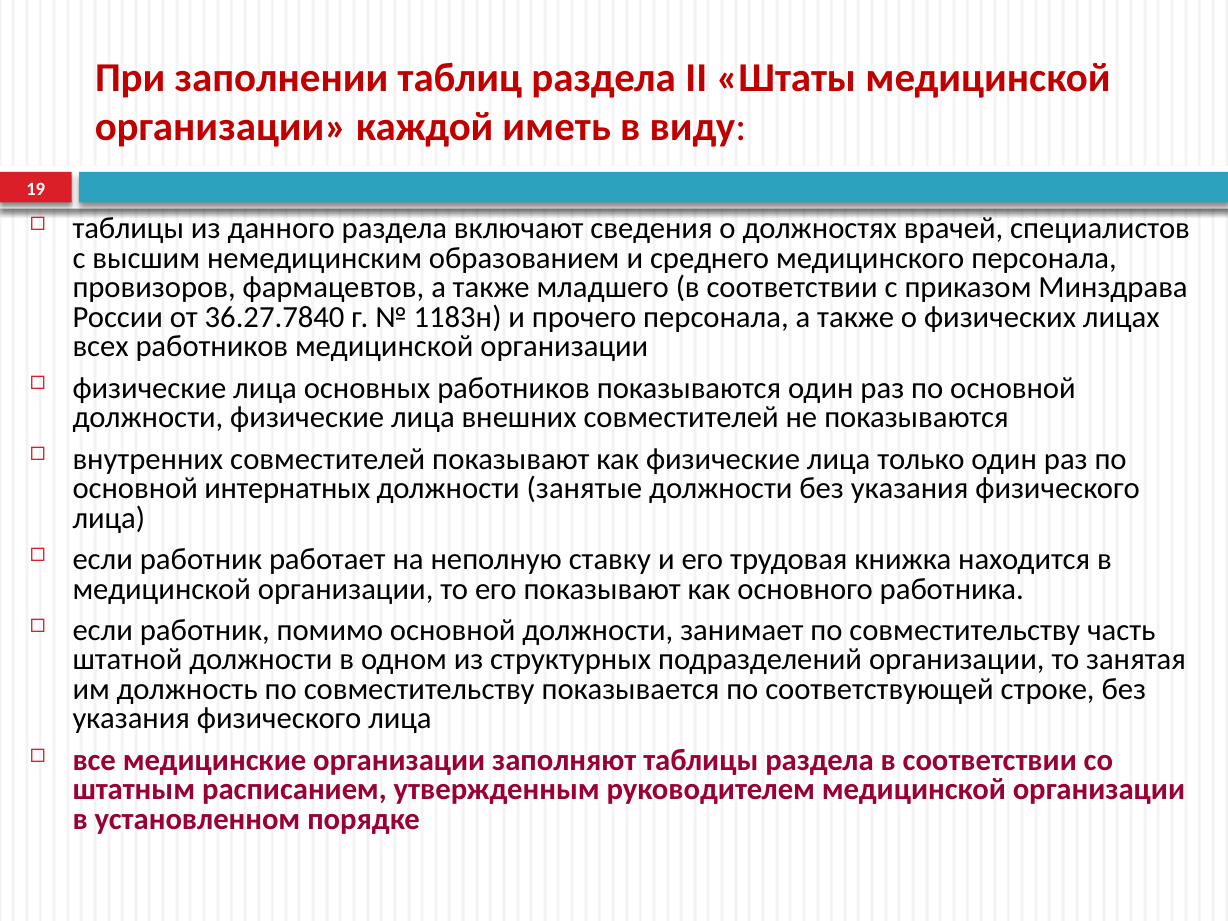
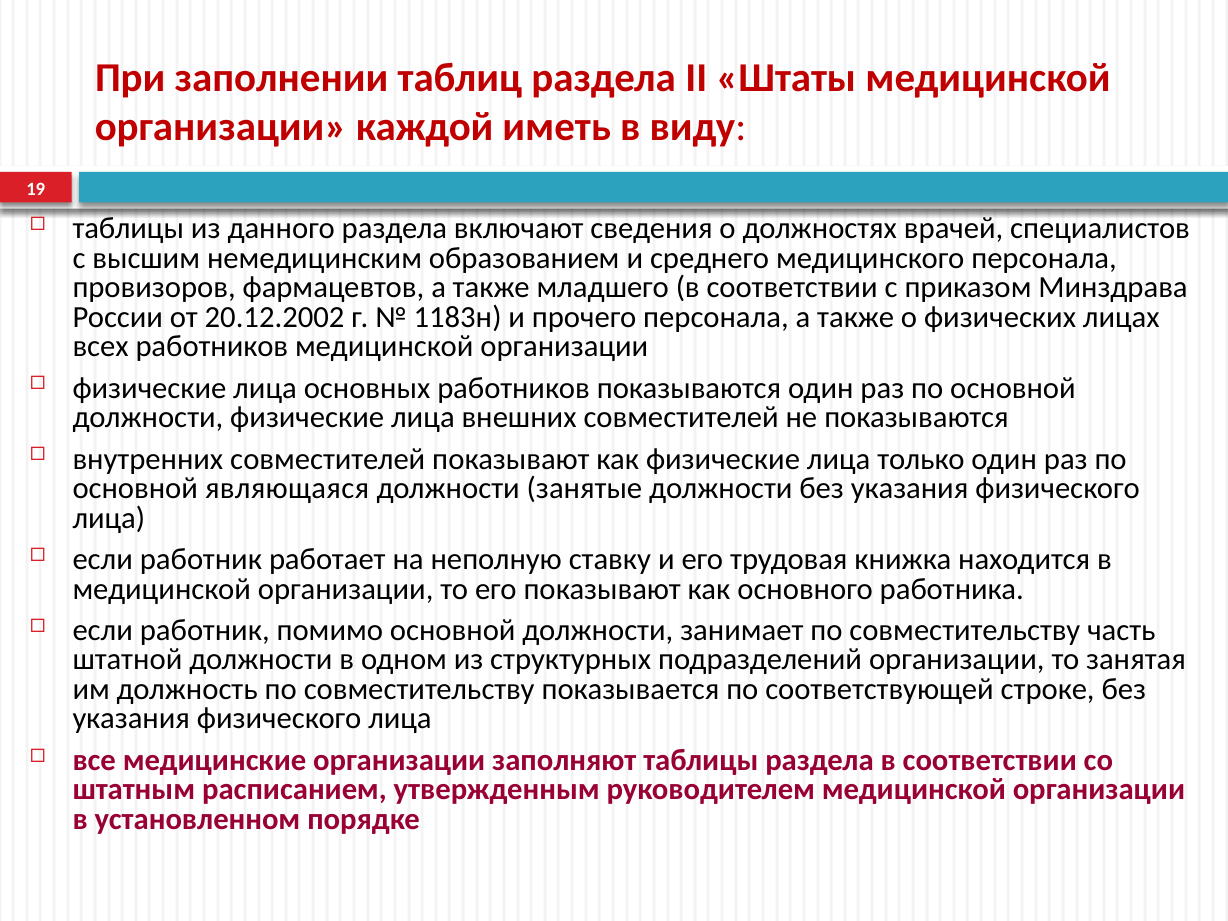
36.27.7840: 36.27.7840 -> 20.12.2002 (275, 317)
интернатных: интернатных -> являющаяся (287, 488)
